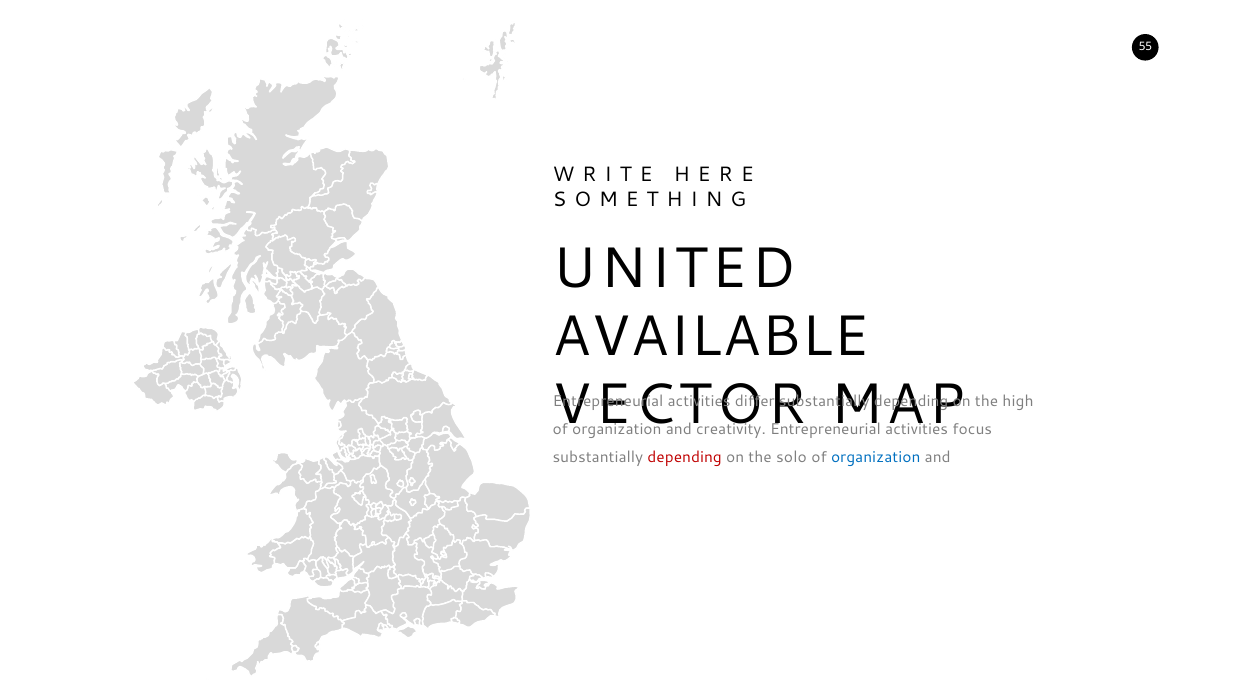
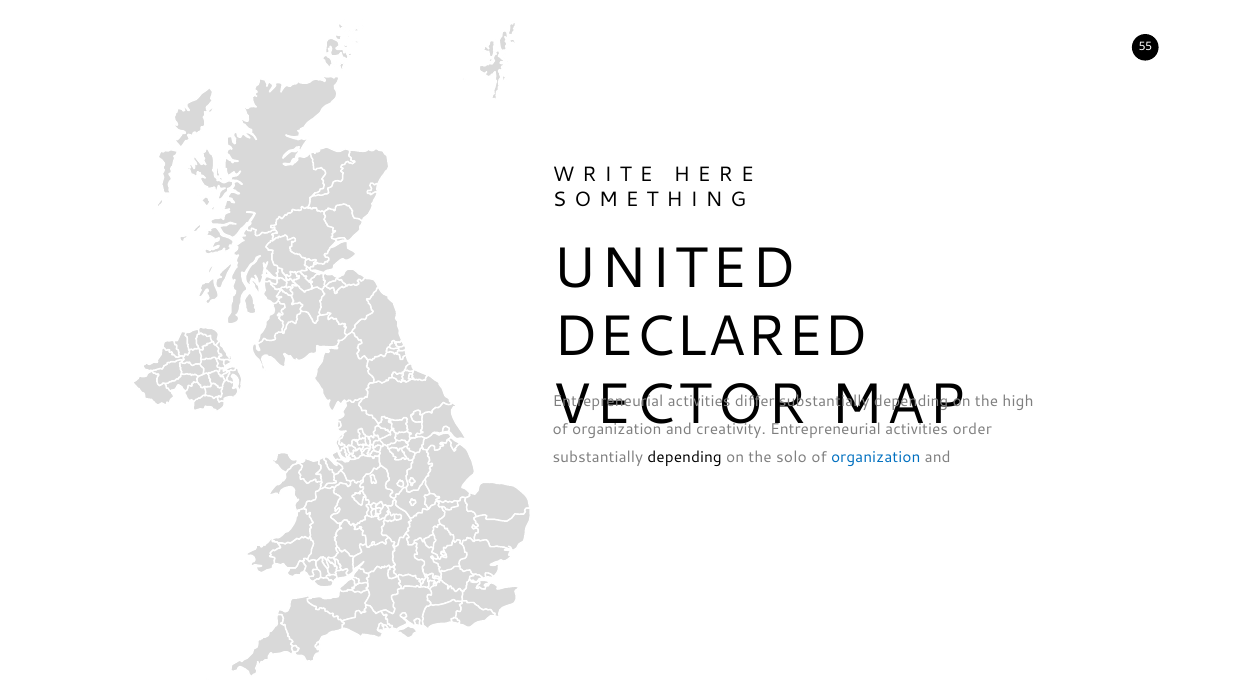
AVAILABLE: AVAILABLE -> DECLARED (711, 337)
focus: focus -> order (972, 430)
depending colour: red -> black (685, 458)
